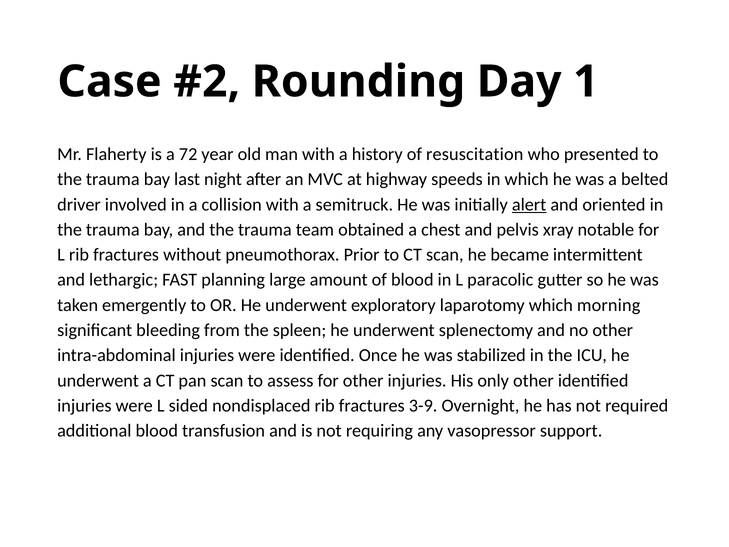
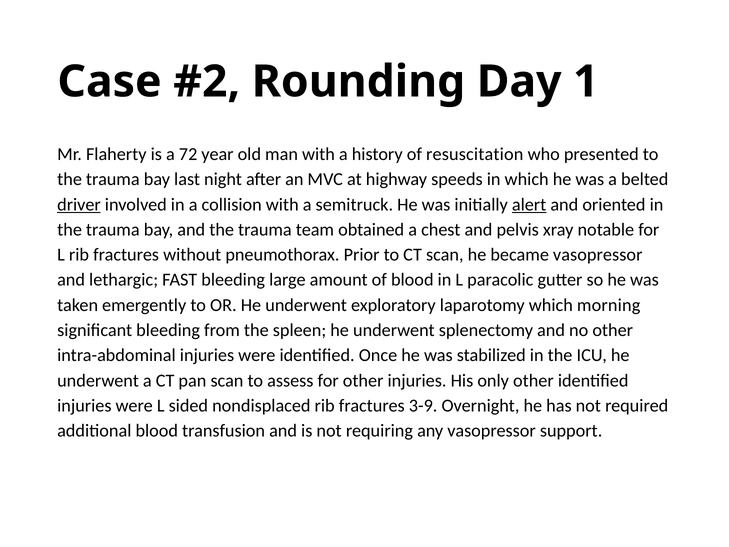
driver underline: none -> present (79, 204)
became intermittent: intermittent -> vasopressor (598, 255)
FAST planning: planning -> bleeding (233, 280)
